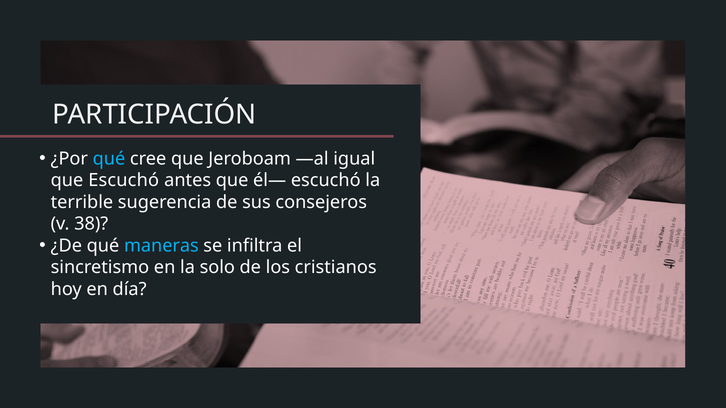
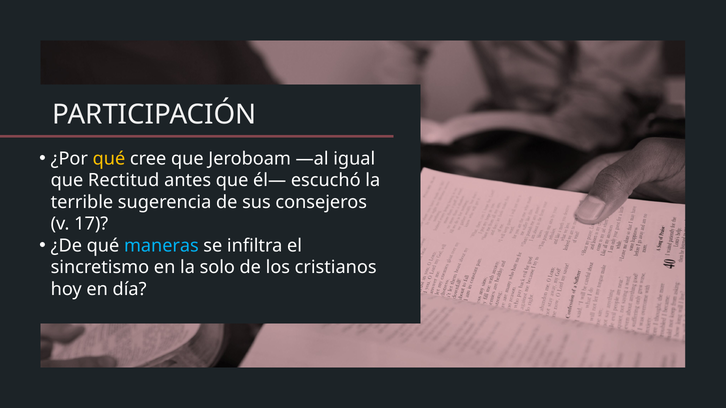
qué colour: light blue -> yellow (109, 159)
que Escuchó: Escuchó -> Rectitud (124, 181)
38: 38 -> 17 (91, 224)
